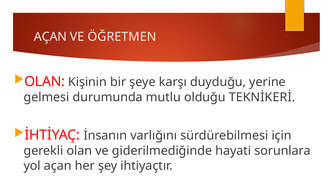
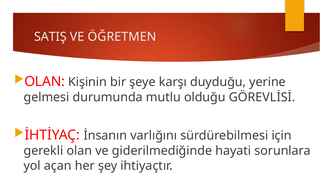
AÇAN: AÇAN -> SATIŞ (50, 37)
TEKNİKERİ: TEKNİKERİ -> GÖREVLİSİ (262, 97)
